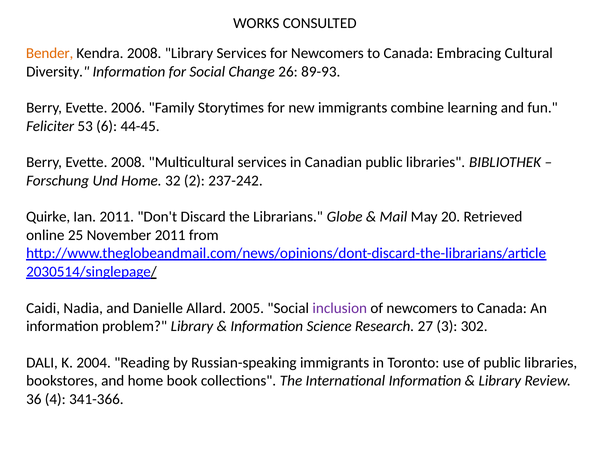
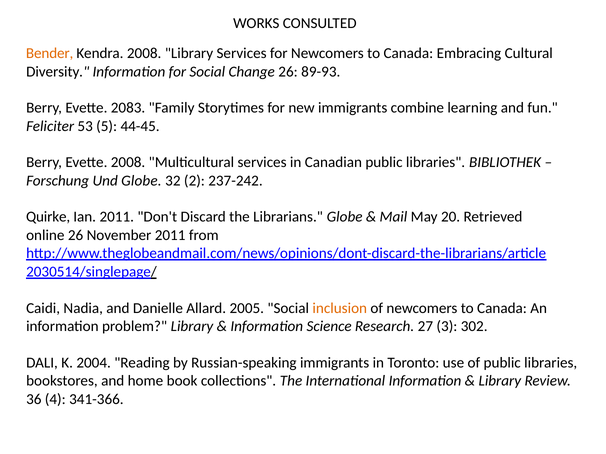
2006: 2006 -> 2083 (128, 108)
6: 6 -> 5 (107, 126)
Und Home: Home -> Globe (141, 181)
online 25: 25 -> 26 (76, 235)
inclusion colour: purple -> orange (340, 309)
